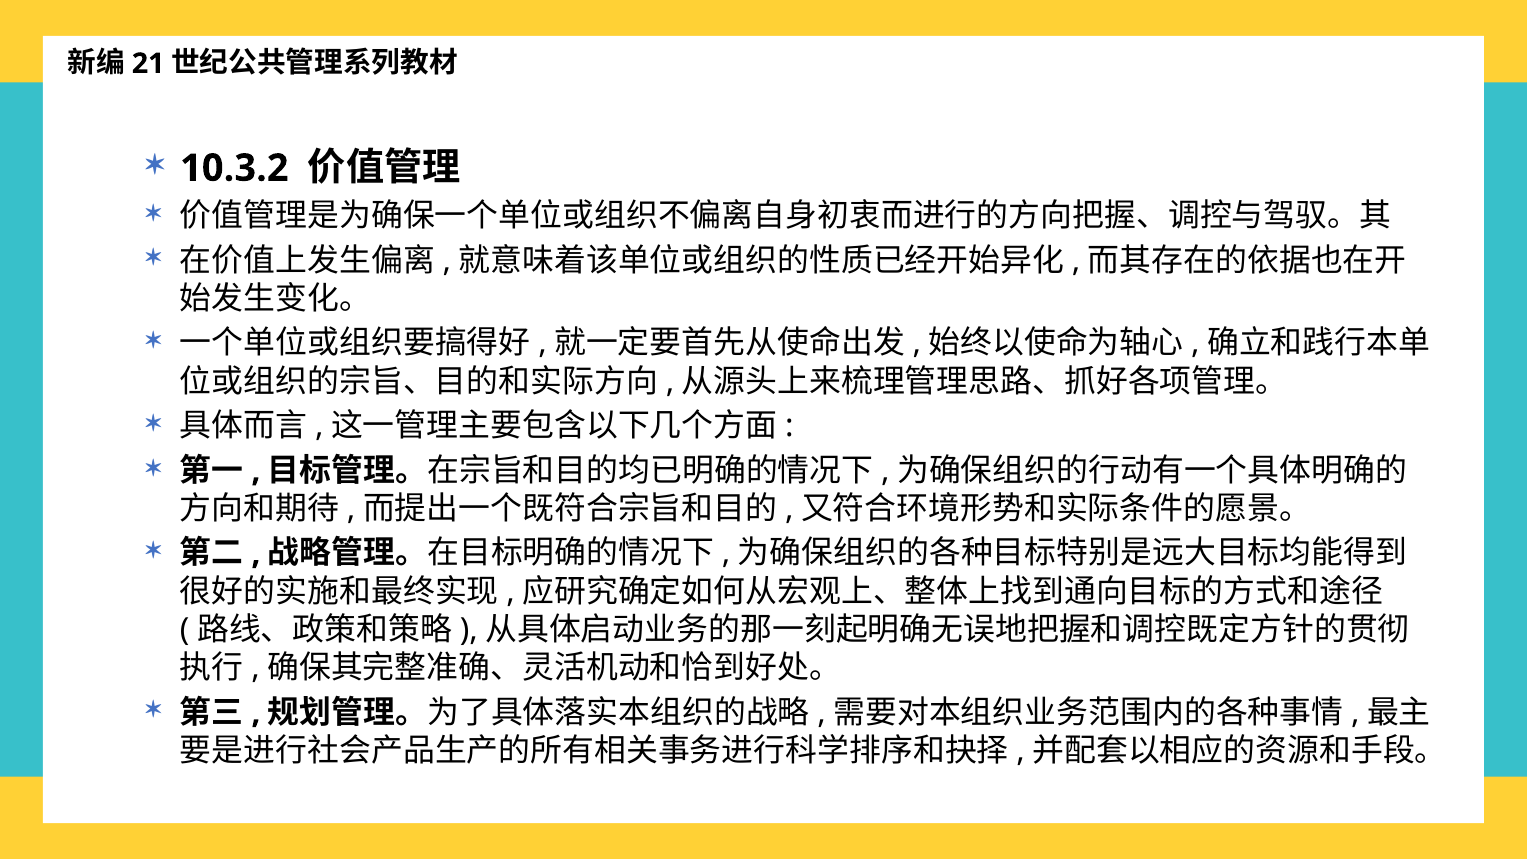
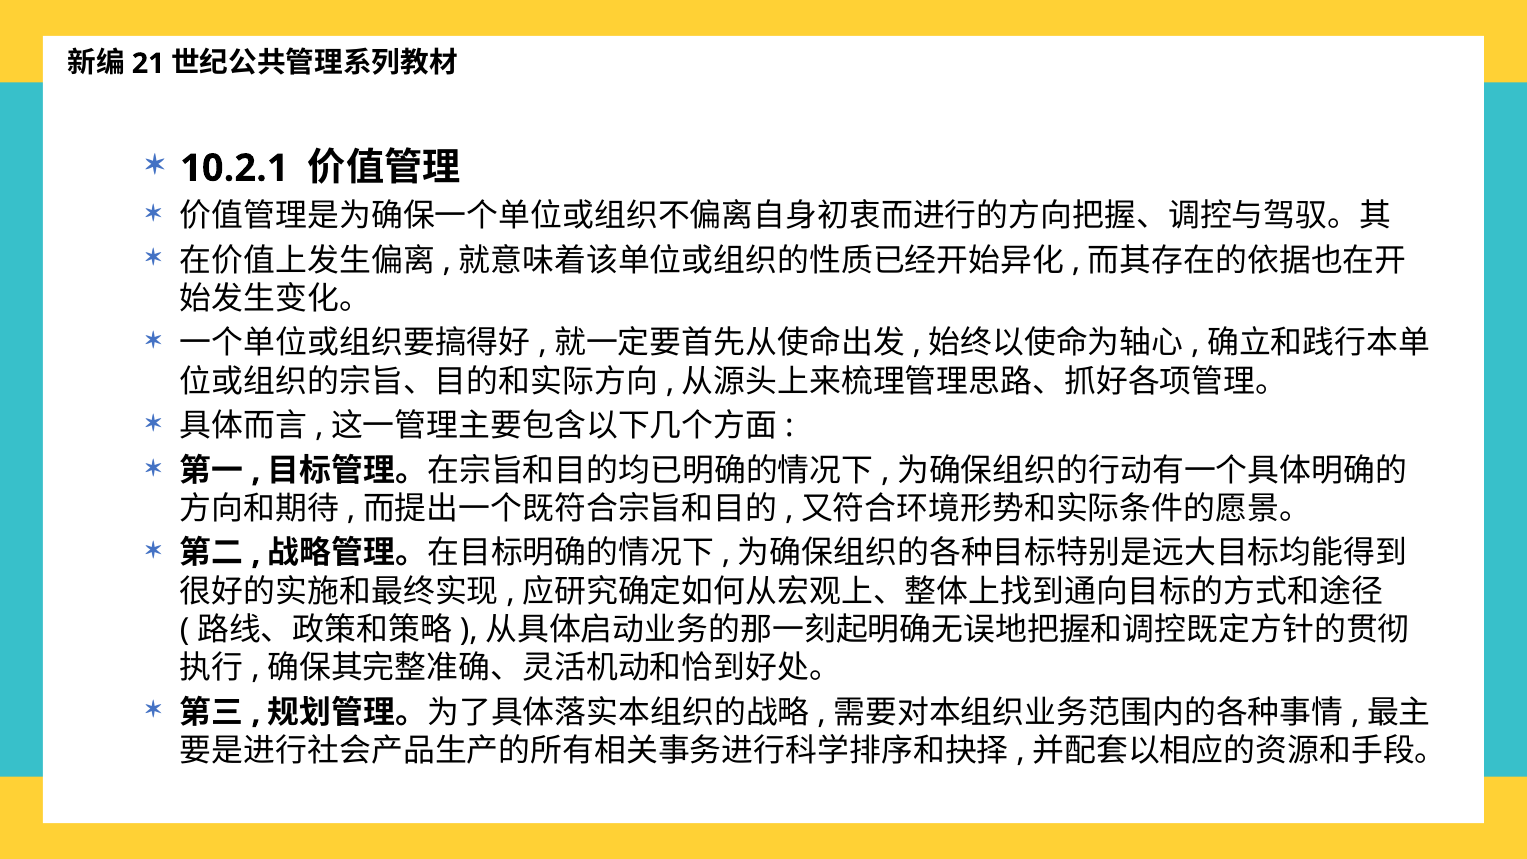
10.3.2: 10.3.2 -> 10.2.1 (234, 168)
